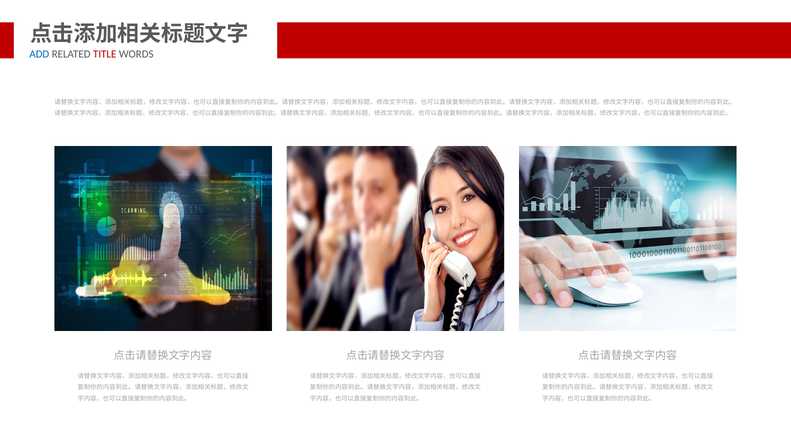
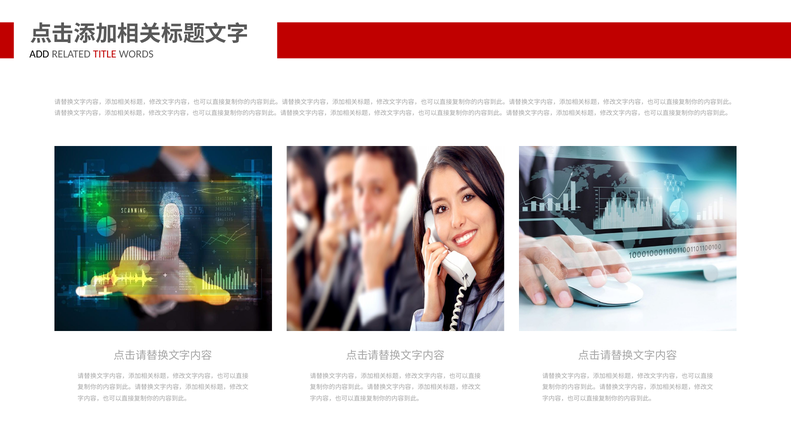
ADD colour: blue -> black (39, 54)
